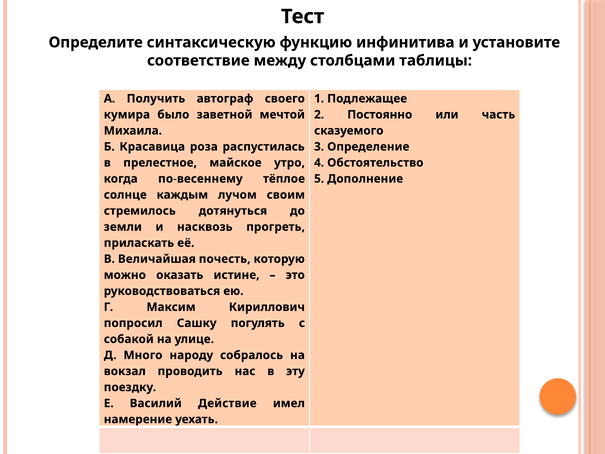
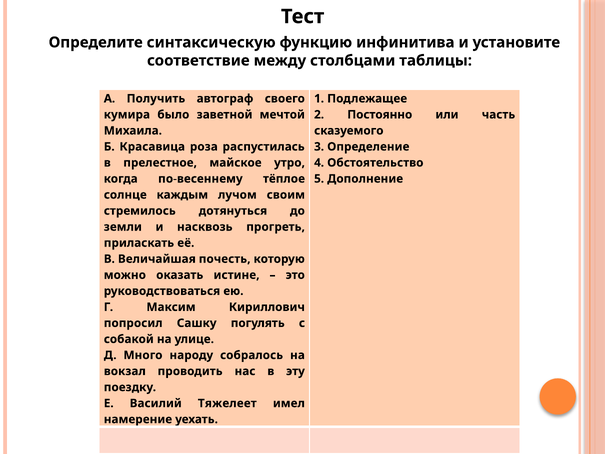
Действие: Действие -> Тяжелеет (227, 403)
